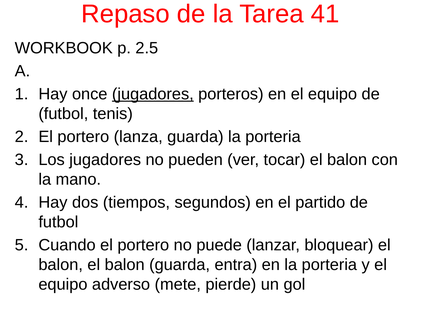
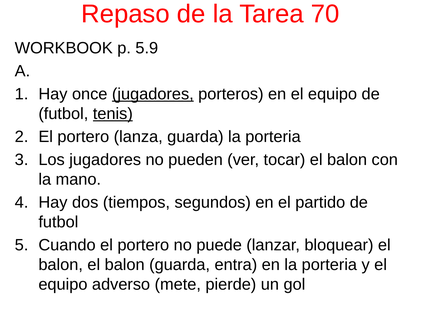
41: 41 -> 70 (325, 14)
2.5: 2.5 -> 5.9 (147, 48)
tenis underline: none -> present (113, 114)
